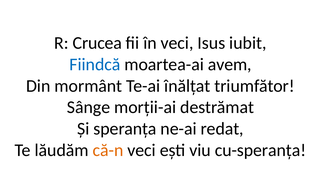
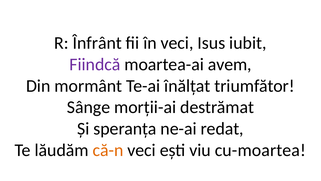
Crucea: Crucea -> Înfrânt (97, 43)
Fiindcă colour: blue -> purple (95, 64)
cu-speranța: cu-speranța -> cu-moartea (260, 150)
